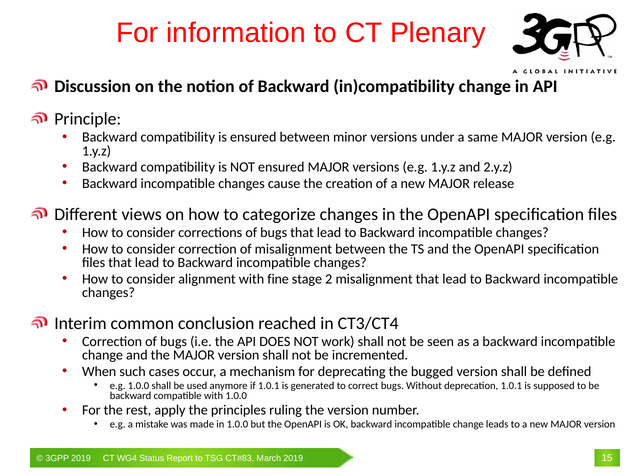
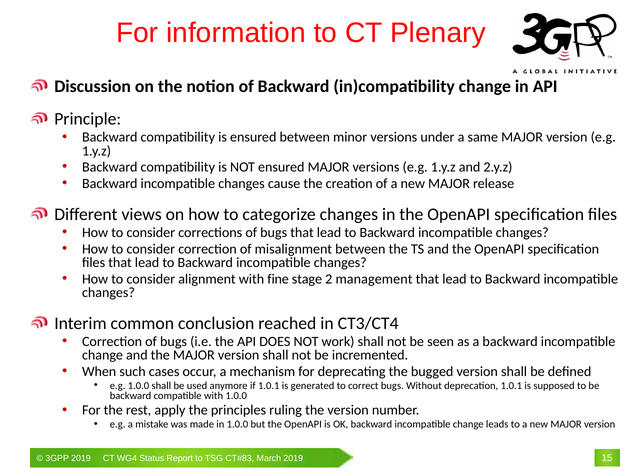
2 misalignment: misalignment -> management (374, 279)
